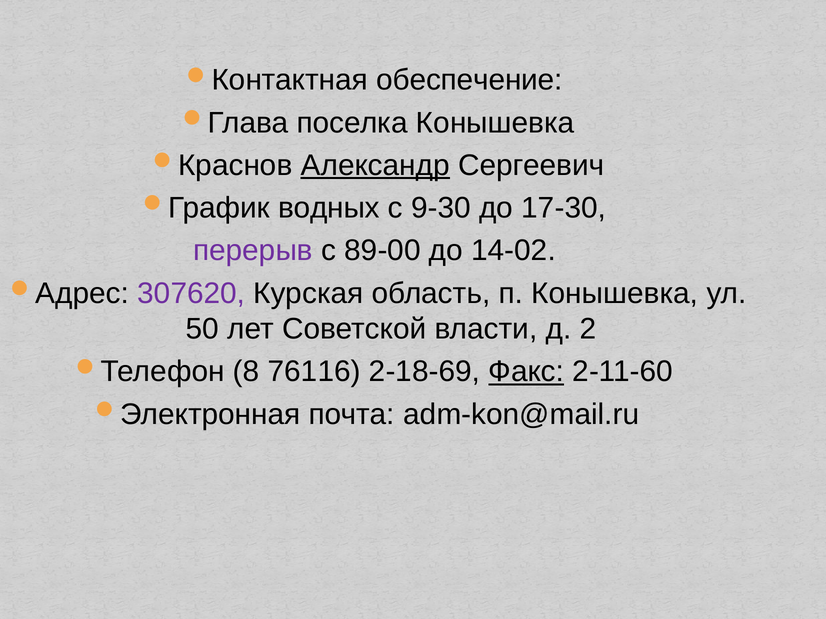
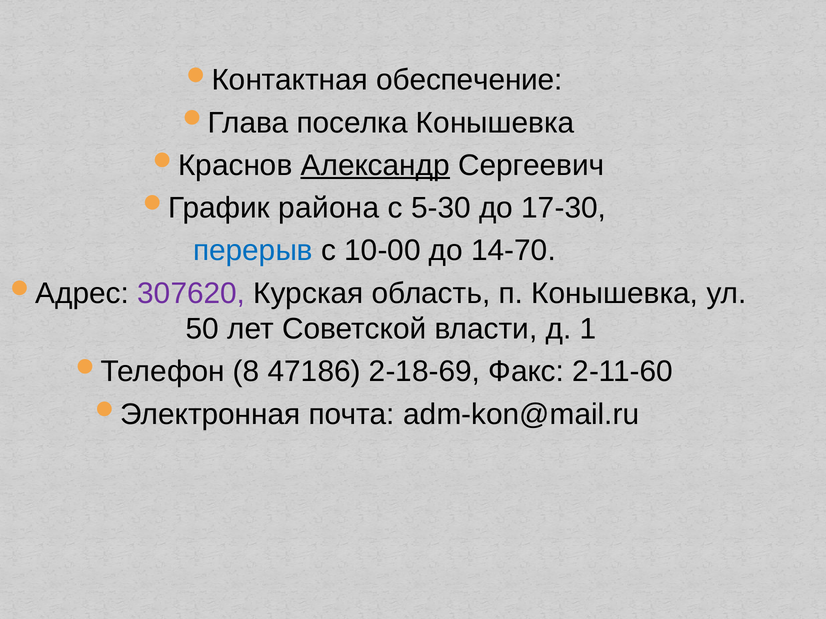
водных: водных -> района (329, 208)
9-30: 9-30 -> 5-30 (441, 208)
перерыв colour: purple -> blue (253, 251)
89-00: 89-00 -> 10-00 (382, 251)
14-02: 14-02 -> 14-70 (514, 251)
2: 2 -> 1 (588, 329)
76116: 76116 -> 47186 (314, 372)
Факс underline: present -> none (526, 372)
